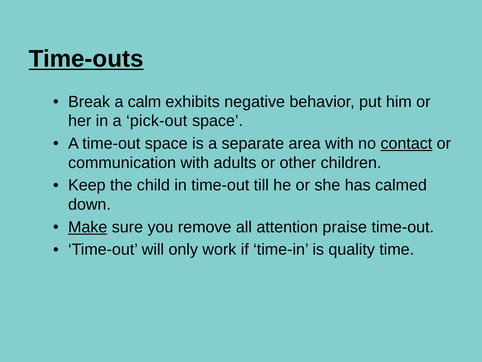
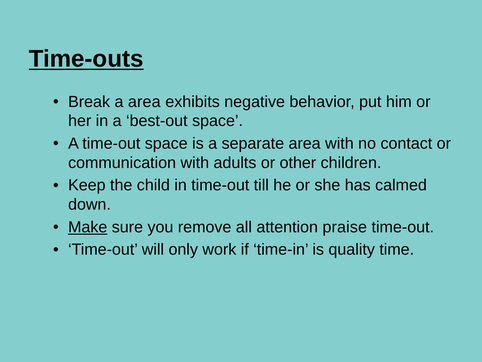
a calm: calm -> area (144, 102)
pick-out: pick-out -> best-out (157, 121)
contact underline: present -> none (406, 143)
